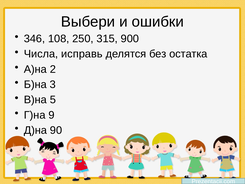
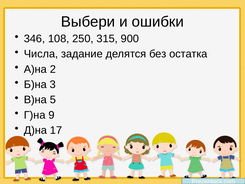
исправь: исправь -> задание (82, 54)
90: 90 -> 17 (56, 130)
